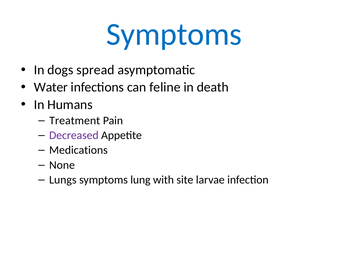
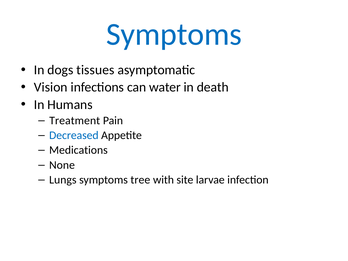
spread: spread -> tissues (95, 70)
Water: Water -> Vision (51, 87)
feline: feline -> water (165, 87)
Decreased colour: purple -> blue (74, 135)
lung: lung -> tree (140, 180)
